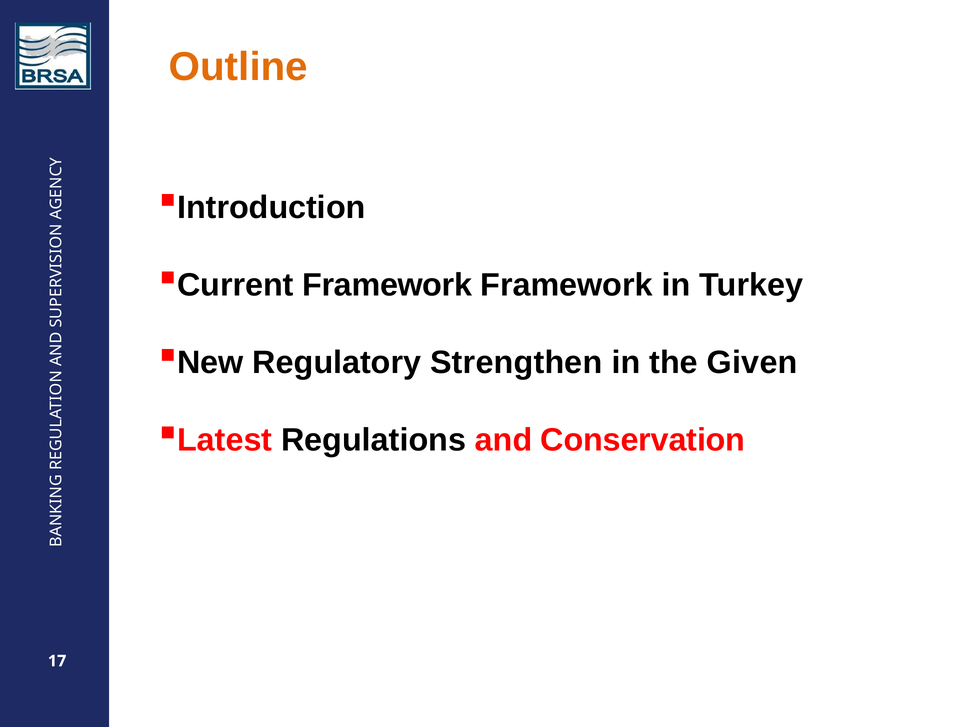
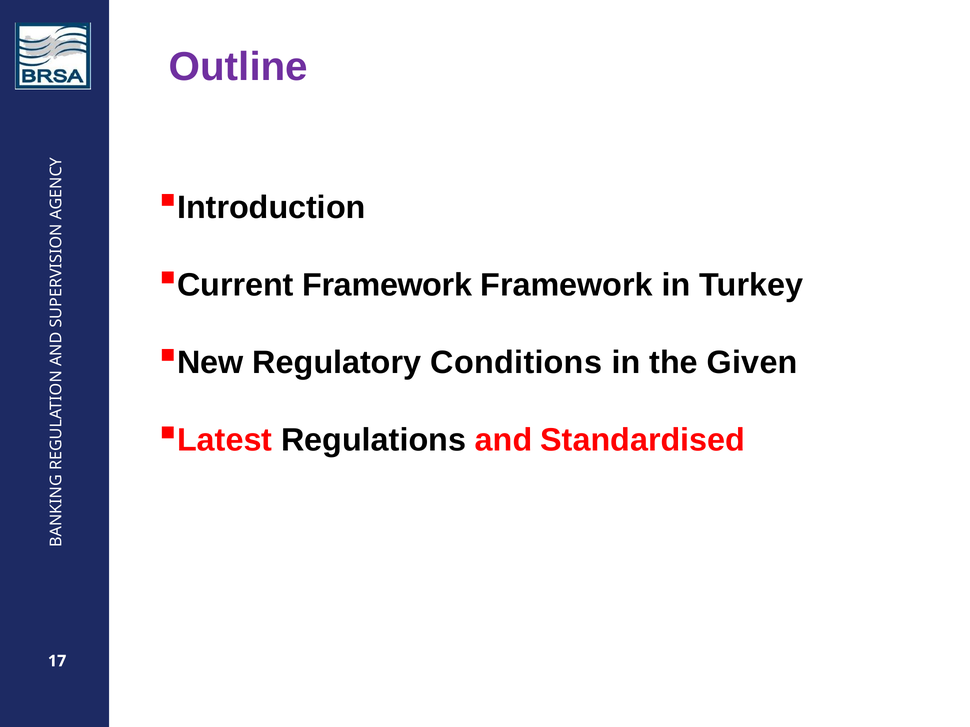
Outline colour: orange -> purple (238, 67)
Strengthen: Strengthen -> Conditions (516, 363)
Conservation: Conservation -> Standardised (643, 440)
